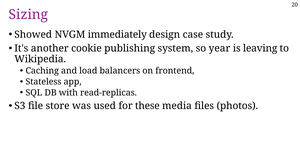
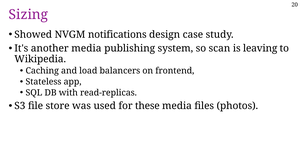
immediately: immediately -> notifications (117, 35)
another cookie: cookie -> media (86, 49)
year: year -> scan (219, 49)
